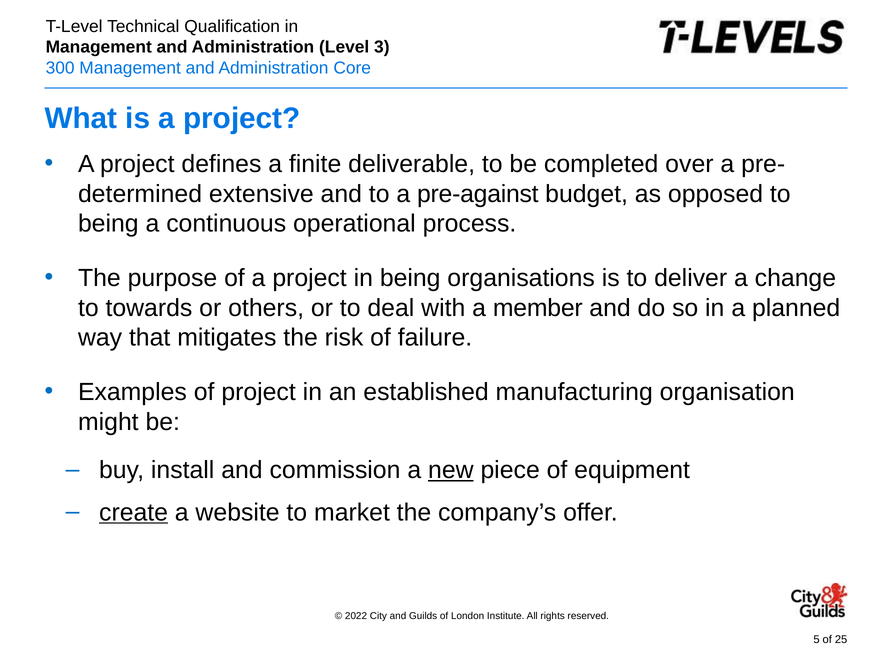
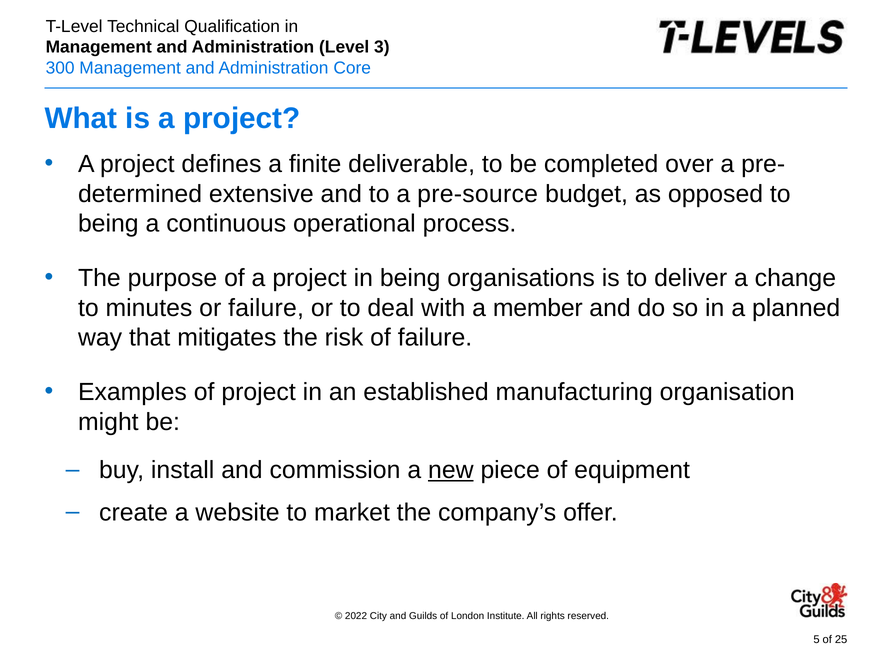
pre-against: pre-against -> pre-source (478, 194)
towards: towards -> minutes (149, 308)
or others: others -> failure (266, 308)
create underline: present -> none (134, 512)
